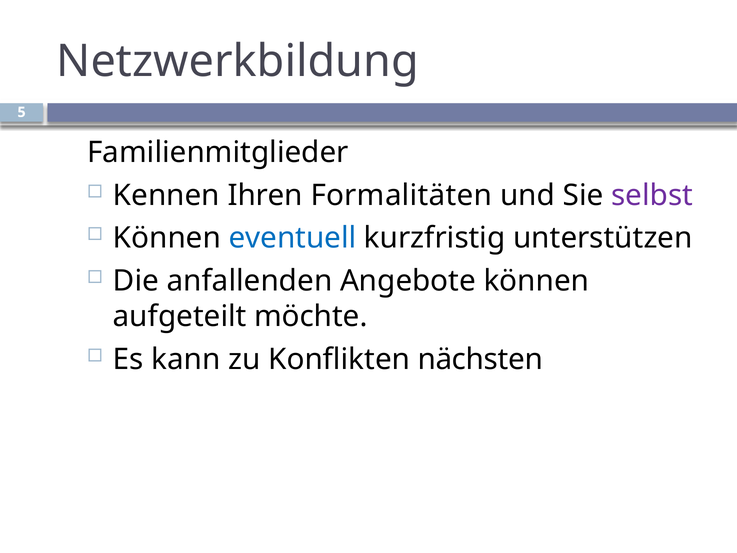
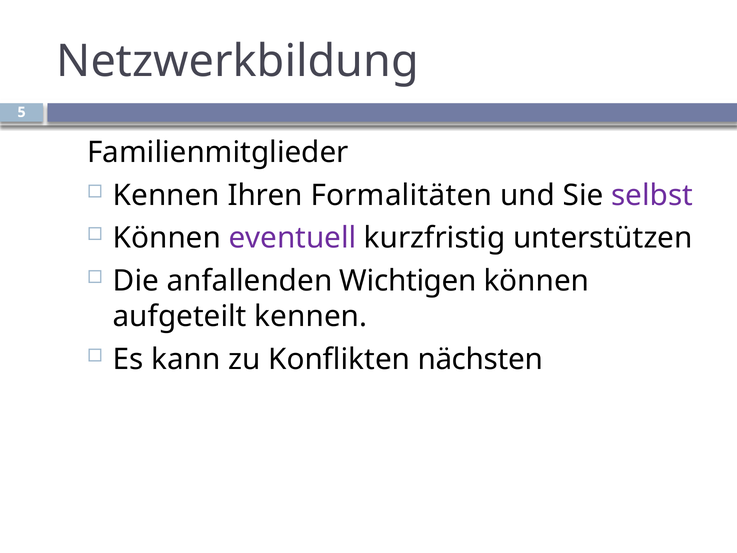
eventuell colour: blue -> purple (293, 238)
Angebote: Angebote -> Wichtigen (408, 281)
aufgeteilt möchte: möchte -> kennen (311, 317)
